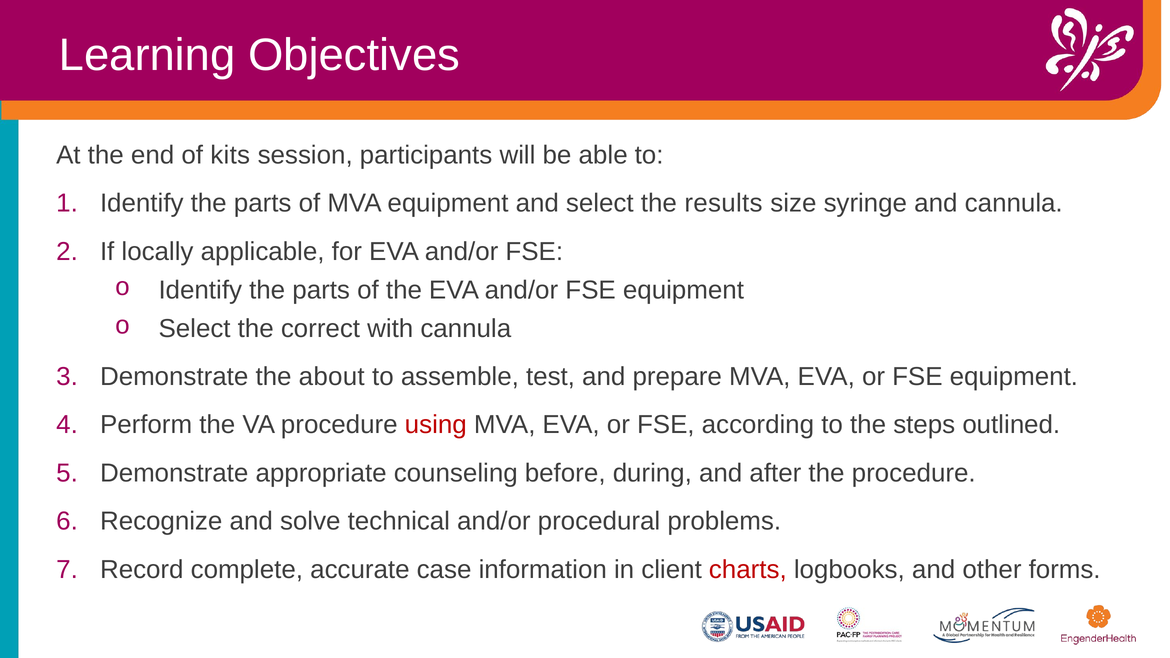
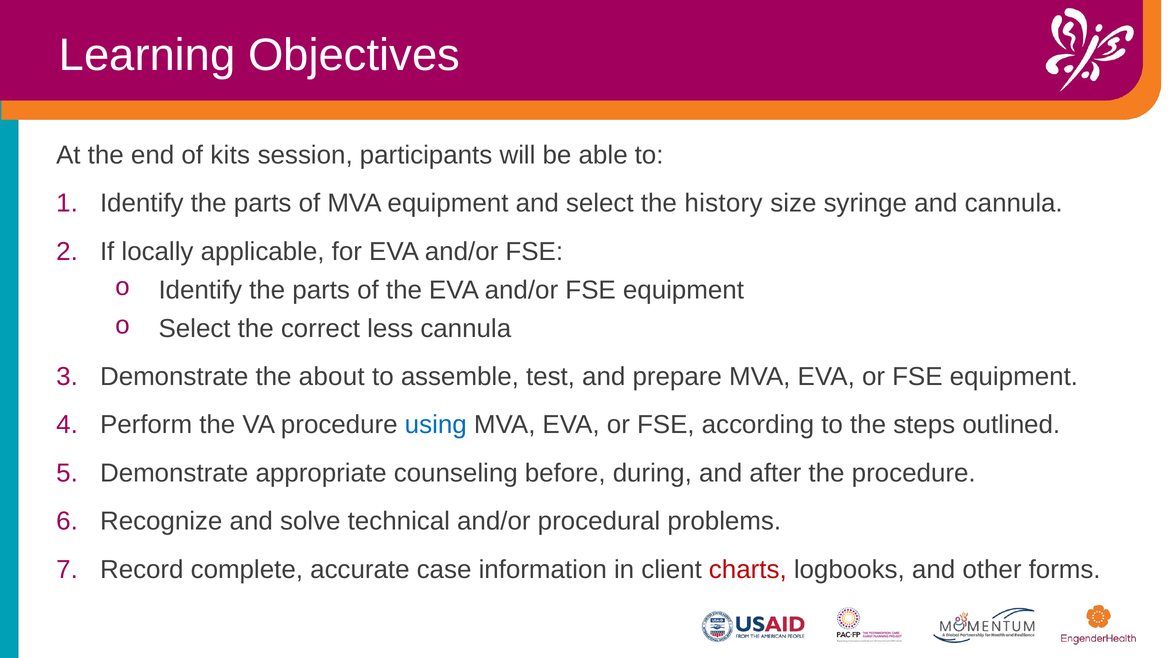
results: results -> history (723, 203)
with: with -> less (390, 329)
using colour: red -> blue (436, 425)
